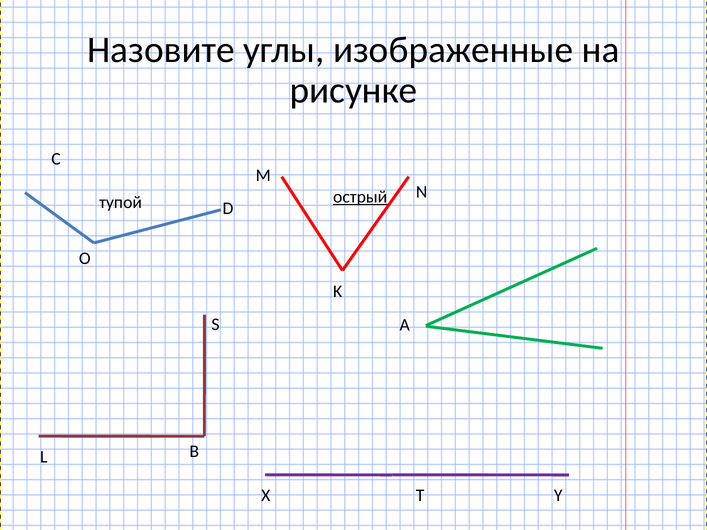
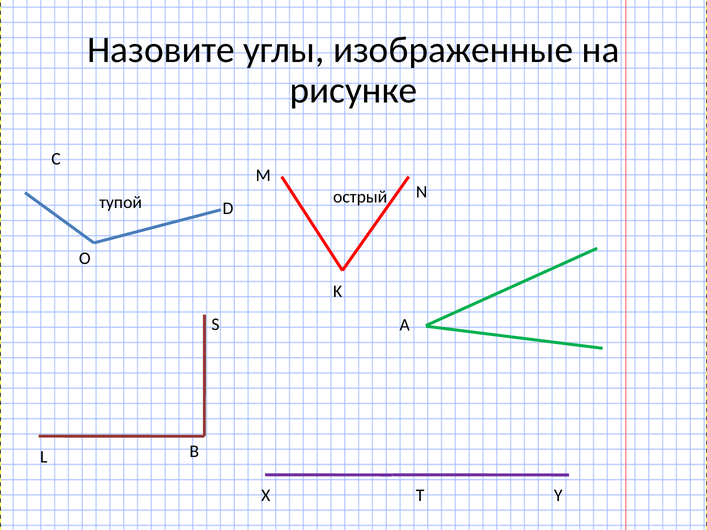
острый underline: present -> none (360, 197)
